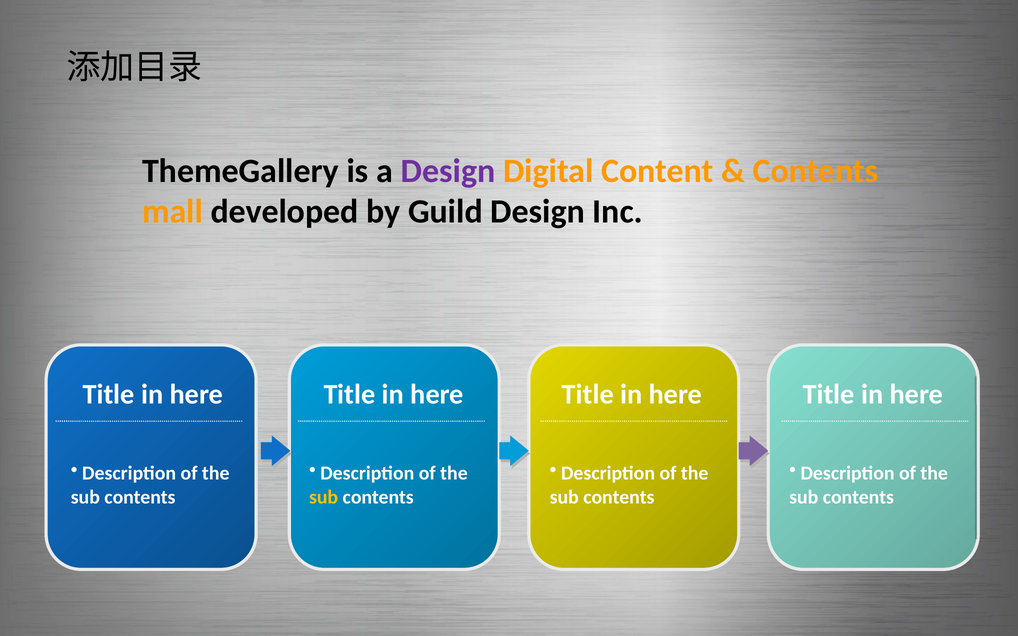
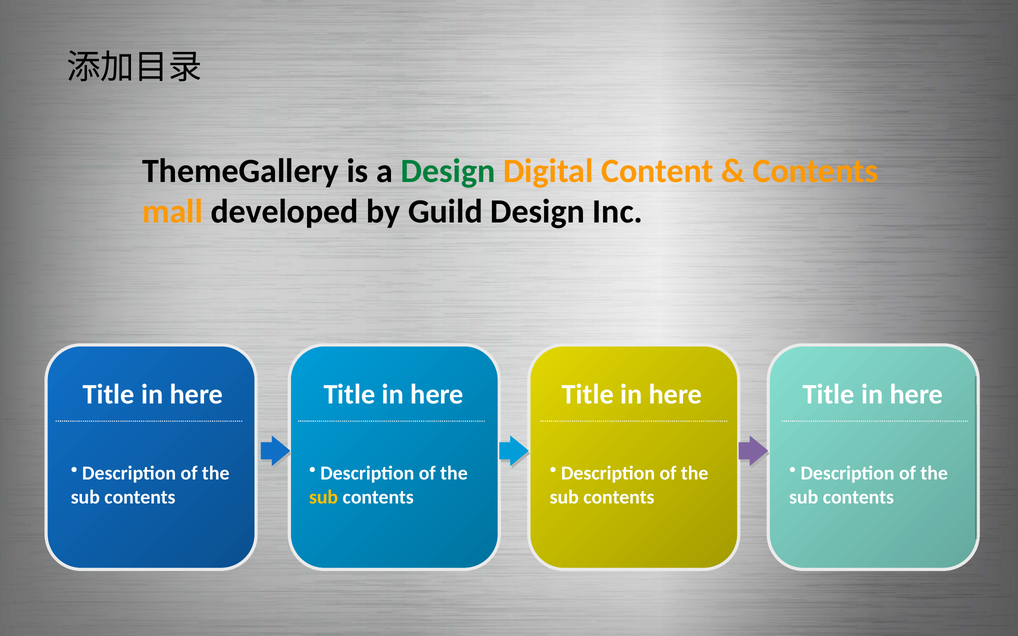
Design colour: purple -> green (448, 171)
